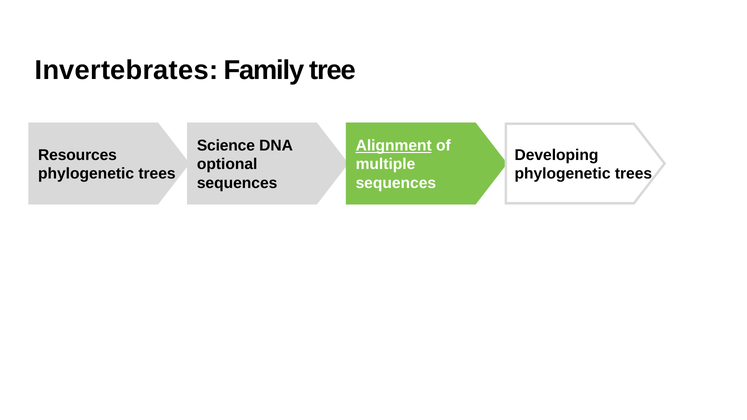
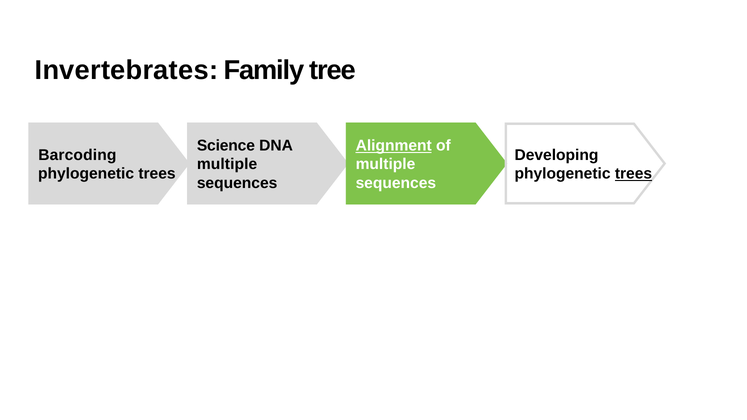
Resources: Resources -> Barcoding (77, 155)
optional: optional -> multiple (227, 164)
trees underline: none -> present (633, 174)
